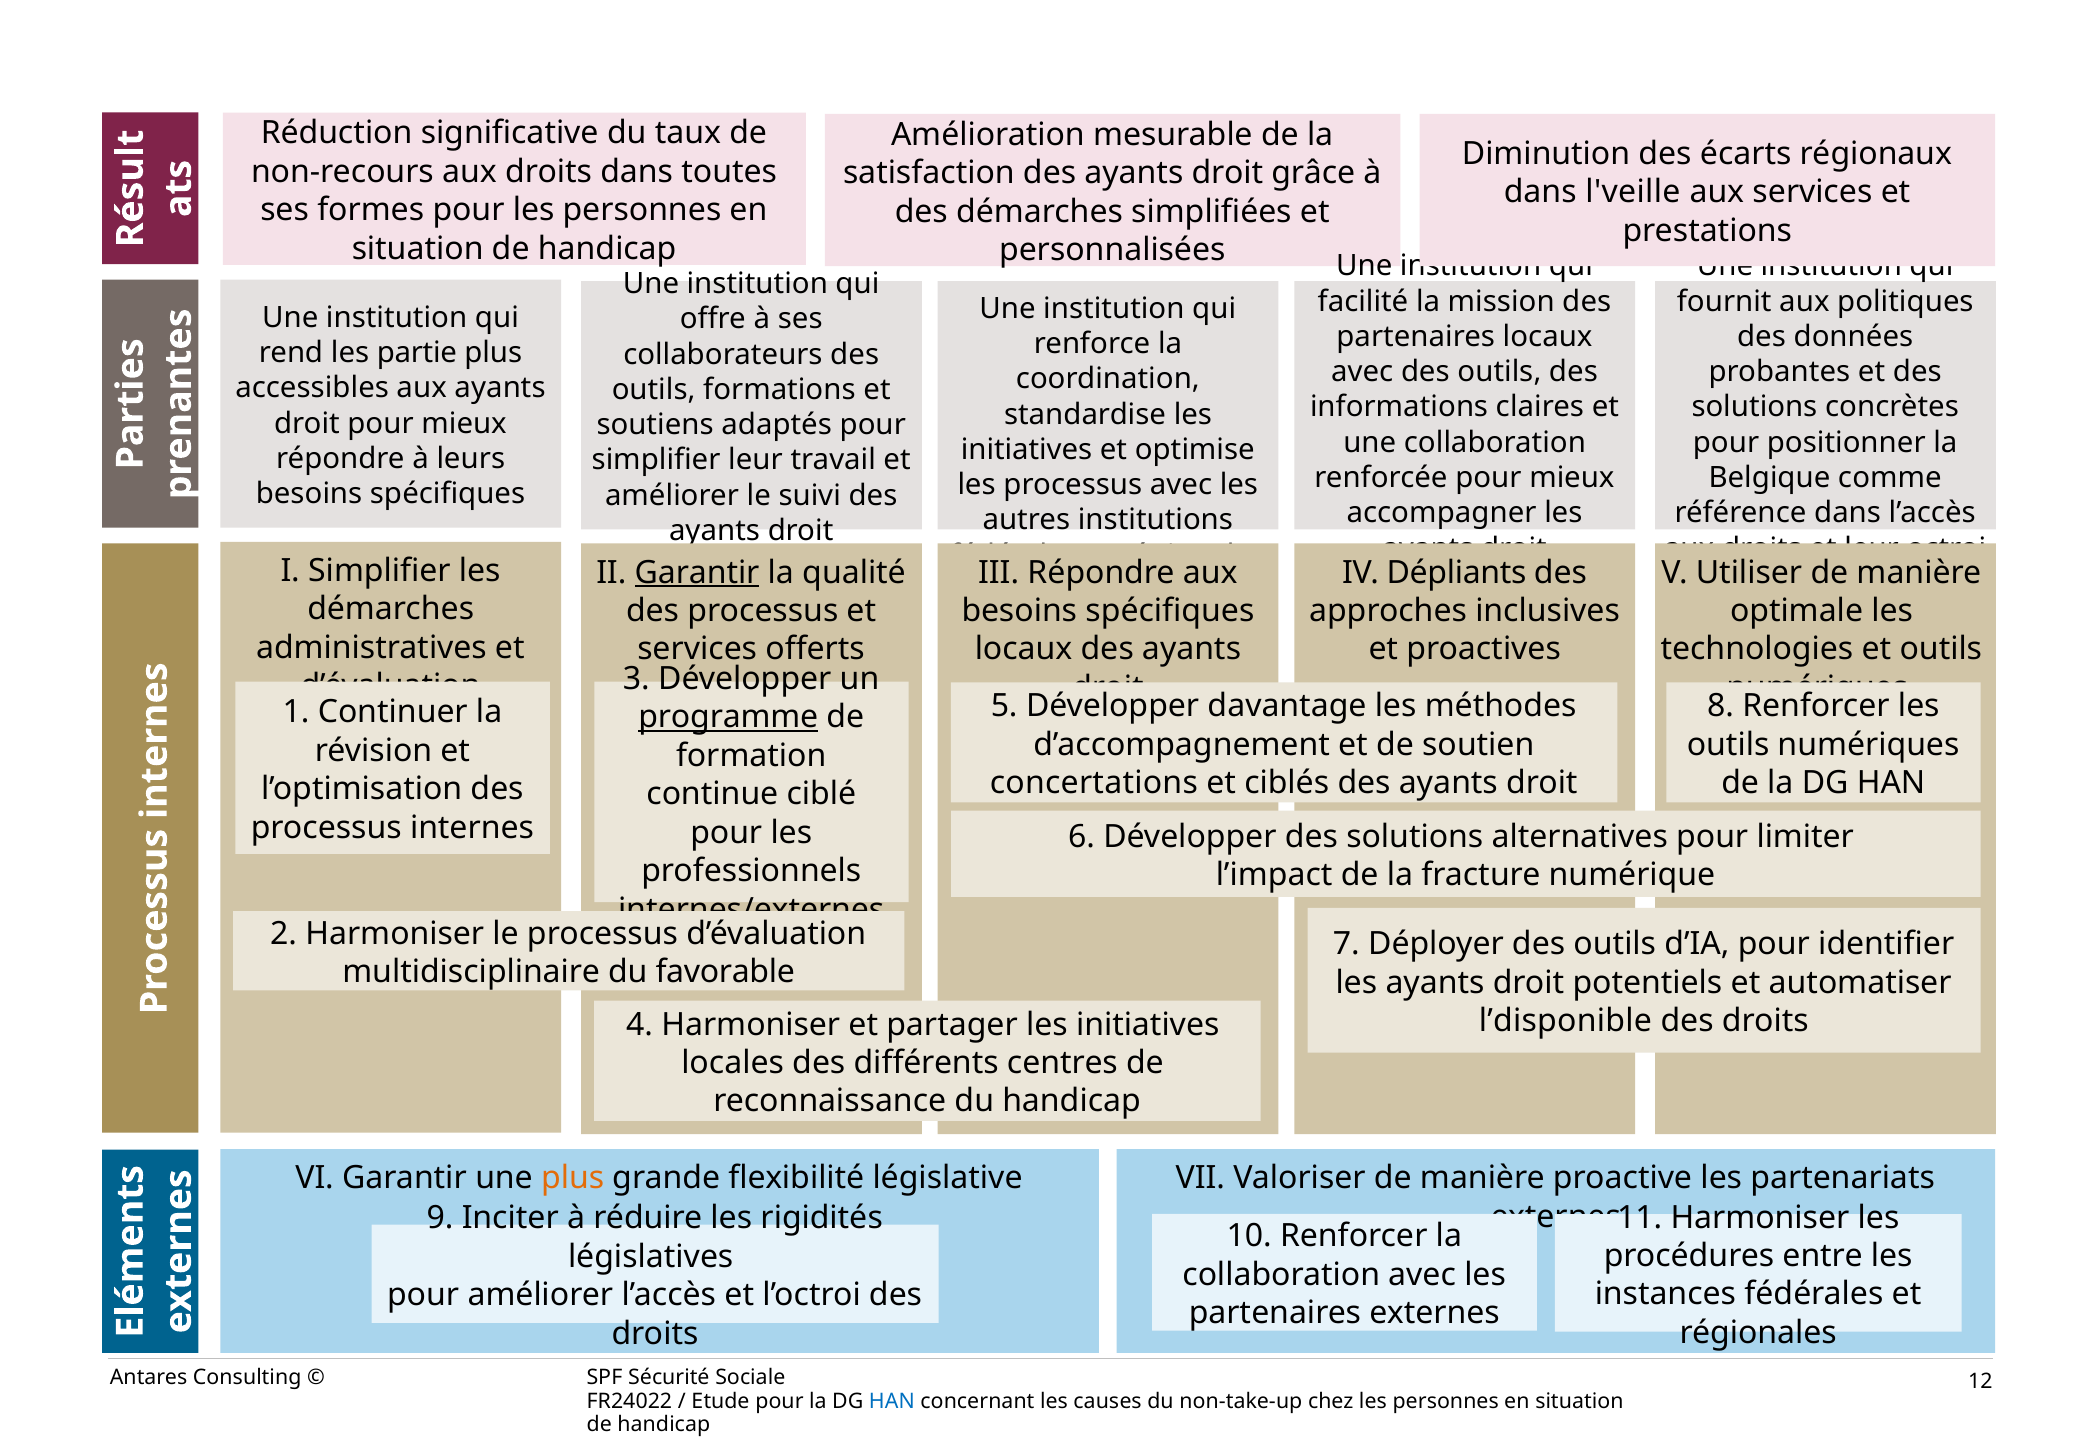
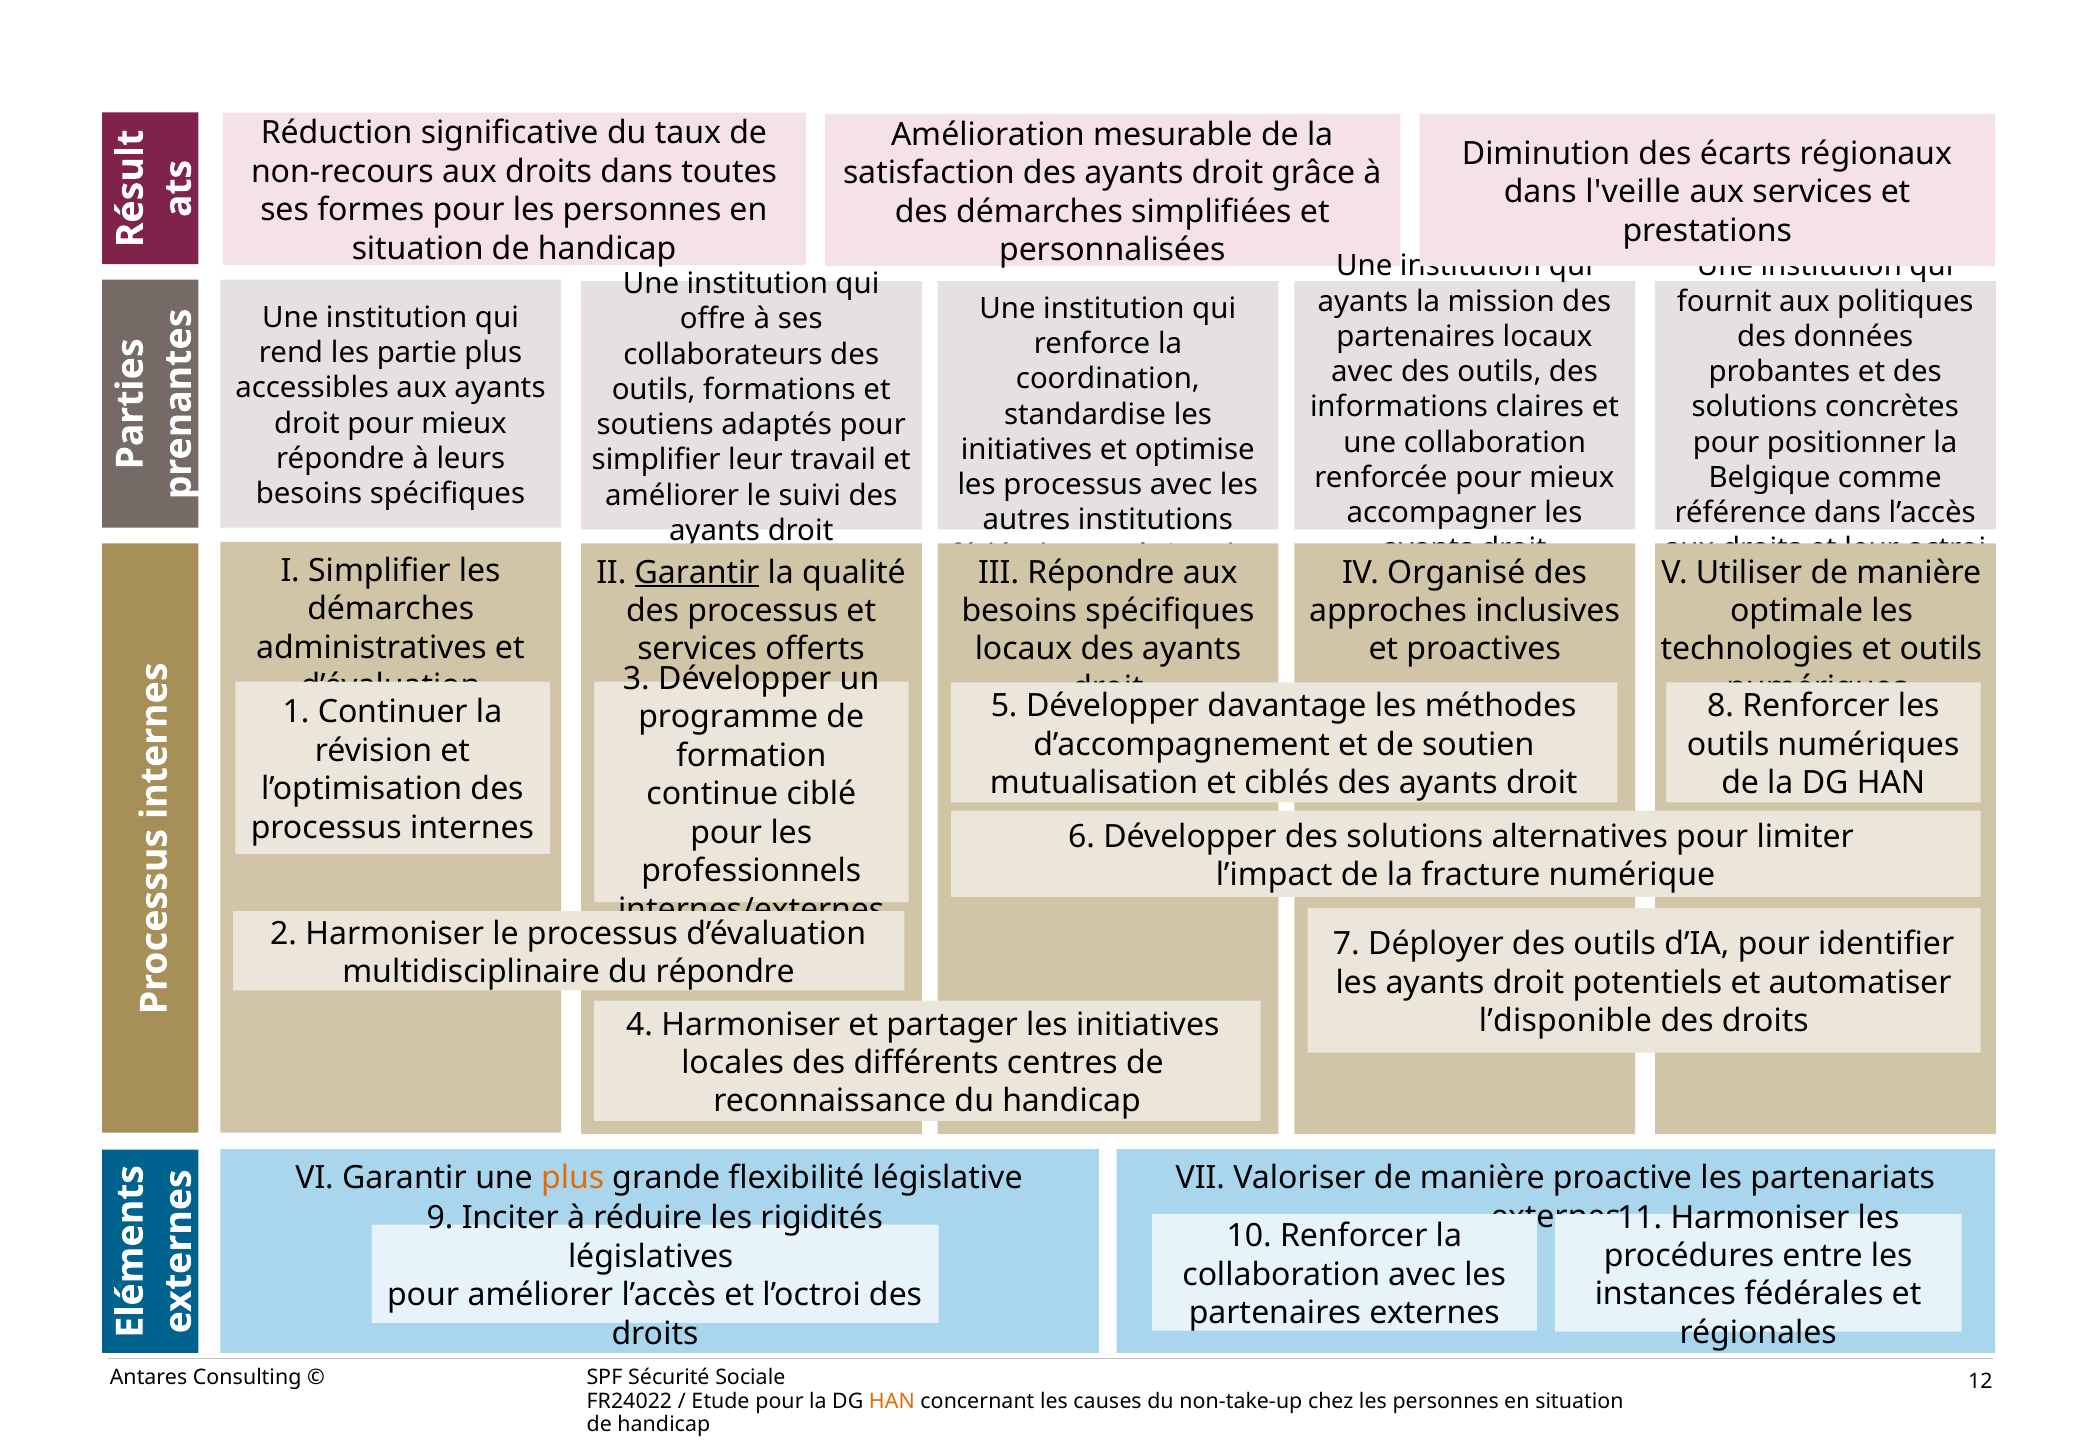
facilité: facilité -> ayants (1363, 301)
Dépliants: Dépliants -> Organisé (1456, 572)
programme underline: present -> none (728, 717)
concertations: concertations -> mutualisation (1094, 783)
du favorable: favorable -> répondre (725, 972)
HAN colour: blue -> orange (892, 1401)
